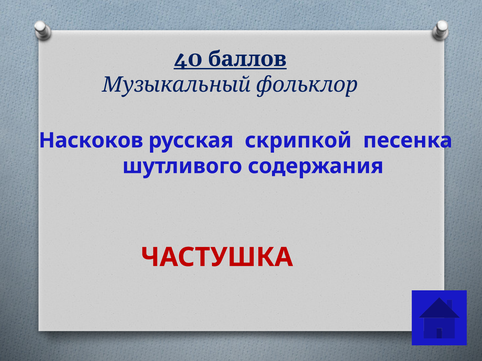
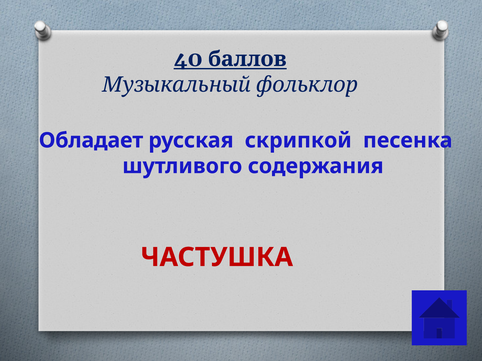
Наскоков: Наскоков -> Обладает (91, 141)
